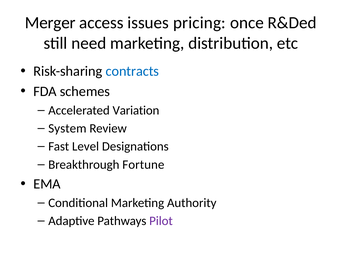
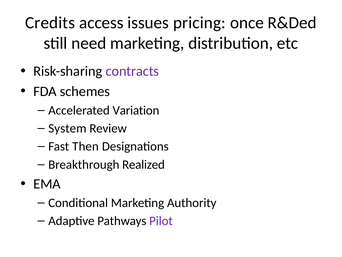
Merger: Merger -> Credits (50, 23)
contracts colour: blue -> purple (132, 71)
Level: Level -> Then (85, 146)
Fortune: Fortune -> Realized (143, 164)
